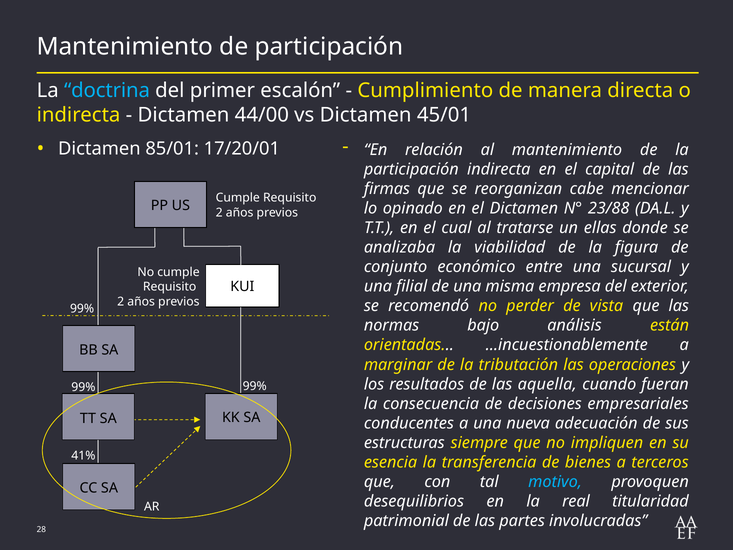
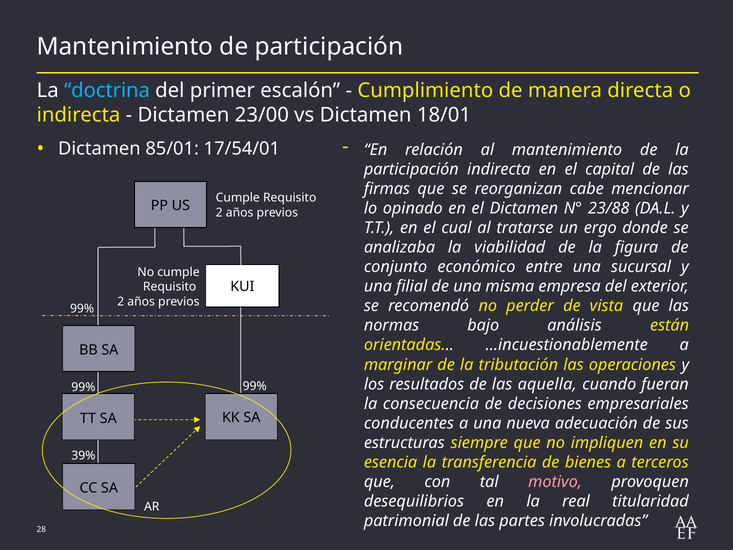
44/00: 44/00 -> 23/00 (262, 115)
45/01: 45/01 -> 18/01 (444, 115)
17/20/01: 17/20/01 -> 17/54/01 (242, 149)
ellas: ellas -> ergo (600, 228)
41%: 41% -> 39% (83, 456)
motivo colour: light blue -> pink (555, 482)
